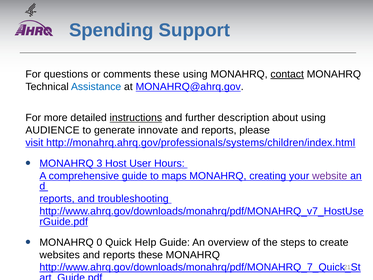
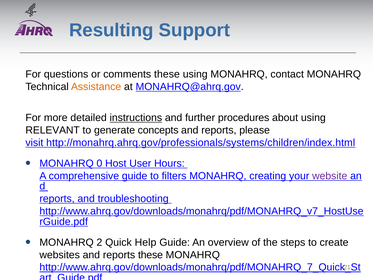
Spending: Spending -> Resulting (111, 30)
contact underline: present -> none (287, 74)
Assistance colour: blue -> orange (96, 87)
description: description -> procedures (244, 118)
AUDIENCE: AUDIENCE -> RELEVANT (53, 130)
innovate: innovate -> concepts (158, 130)
3: 3 -> 0 (99, 163)
maps: maps -> filters (174, 176)
0: 0 -> 2 (99, 242)
